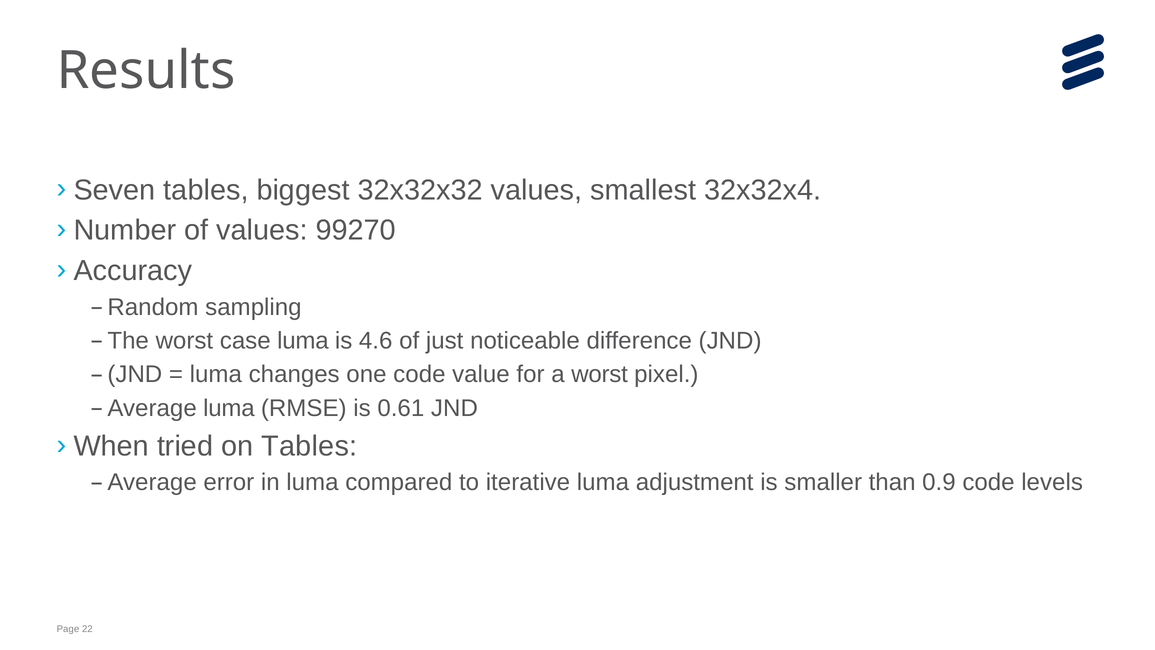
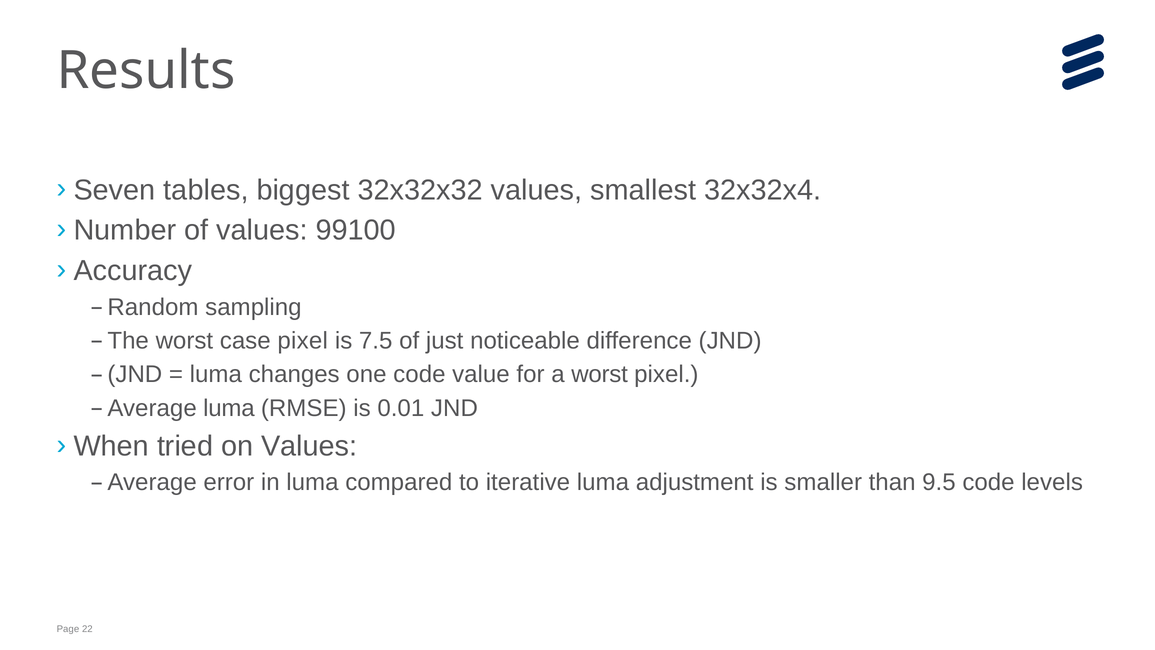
99270: 99270 -> 99100 (356, 230)
case luma: luma -> pixel (303, 341)
4.6: 4.6 -> 7.5 (376, 341)
0.61: 0.61 -> 0.01 (401, 408)
on Tables: Tables -> Values (309, 446)
0.9: 0.9 -> 9.5 (939, 482)
